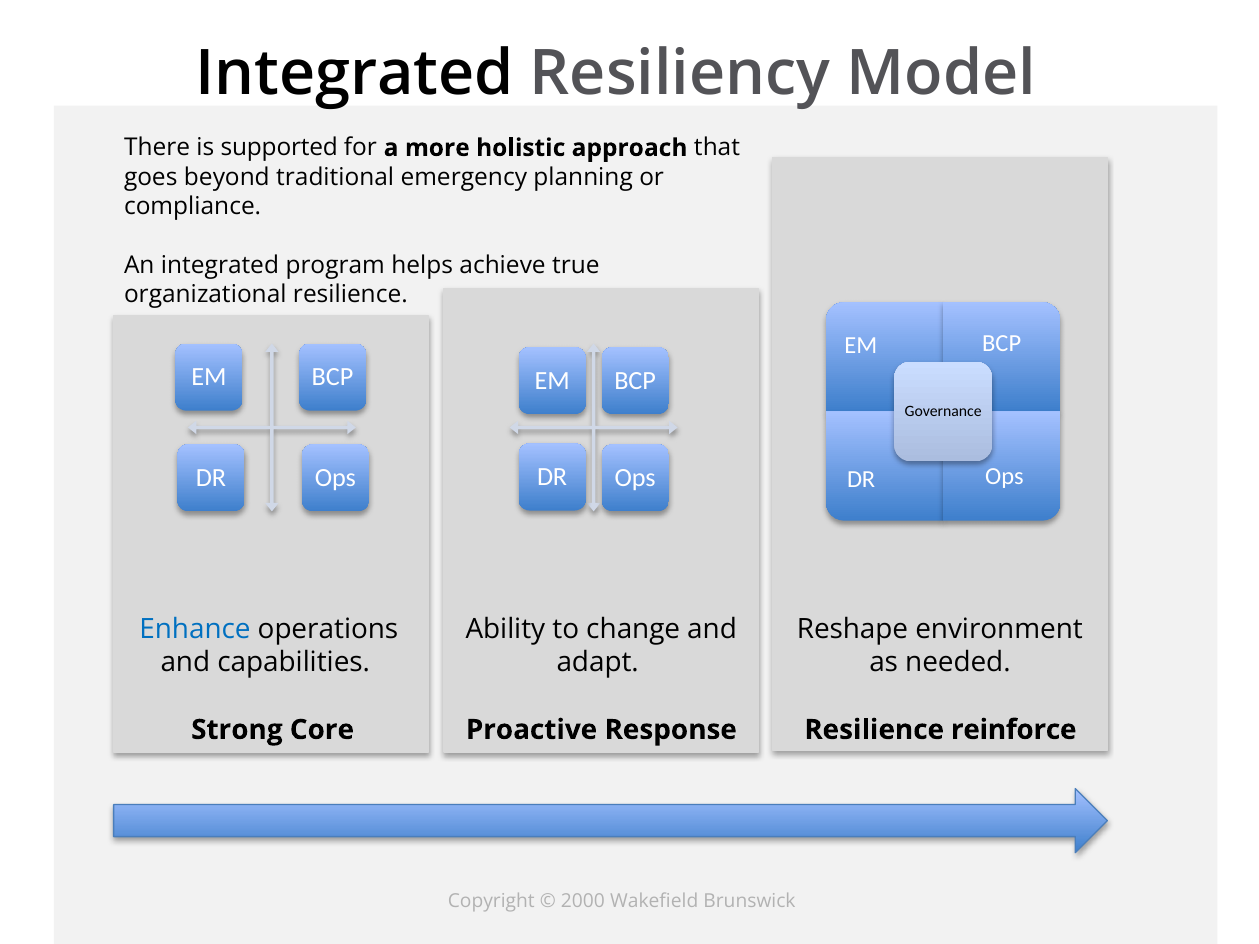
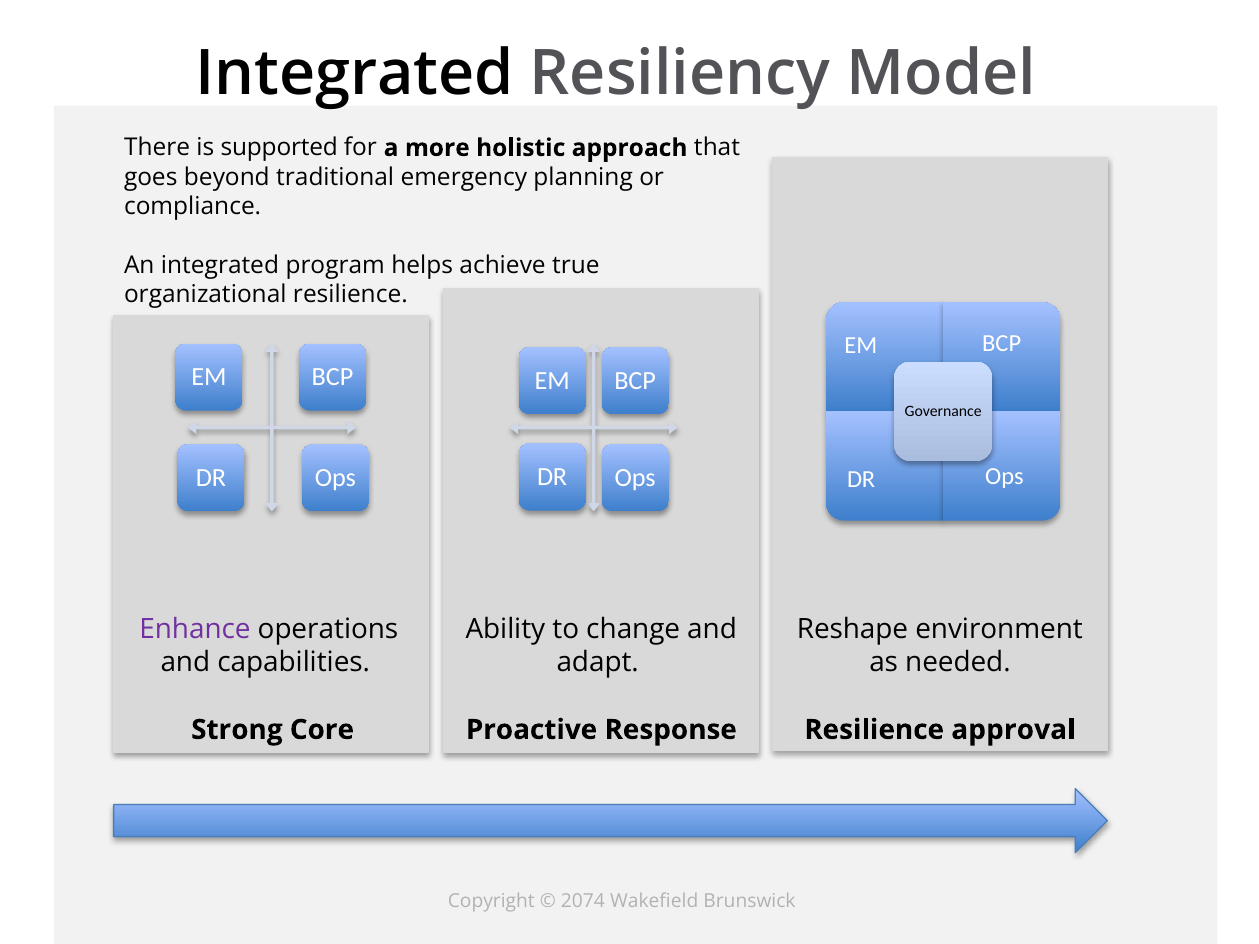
Enhance colour: blue -> purple (195, 629)
reinforce: reinforce -> approval (1013, 730)
2000: 2000 -> 2074 (583, 902)
